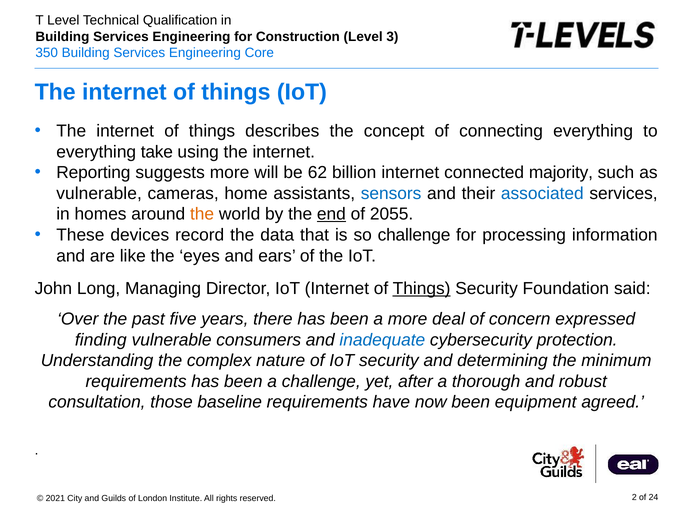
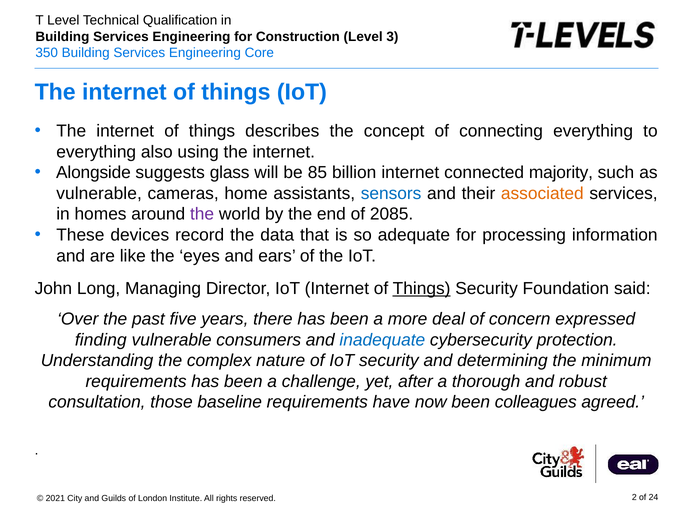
take: take -> also (157, 152)
Reporting: Reporting -> Alongside (93, 173)
suggests more: more -> glass (230, 173)
62: 62 -> 85 (317, 173)
associated colour: blue -> orange (542, 193)
the colour: orange -> purple (202, 214)
end underline: present -> none (331, 214)
2055: 2055 -> 2085 (392, 214)
so challenge: challenge -> adequate (414, 235)
equipment: equipment -> colleagues (536, 402)
